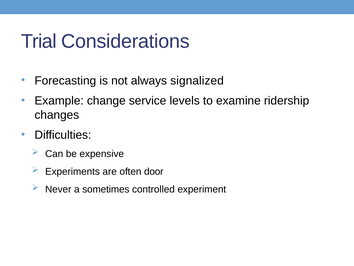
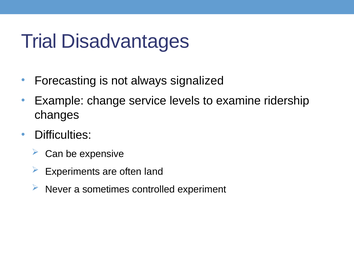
Considerations: Considerations -> Disadvantages (125, 41)
door: door -> land (154, 171)
